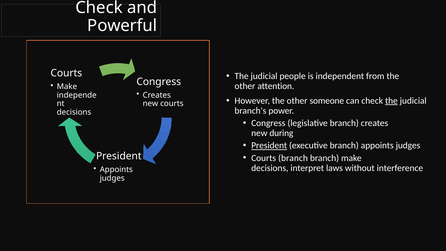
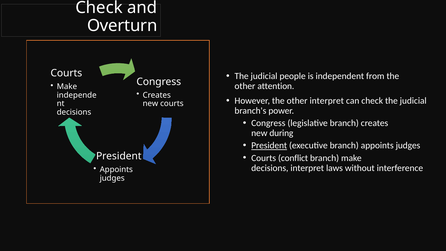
Powerful: Powerful -> Overturn (122, 26)
other someone: someone -> interpret (327, 101)
the underline: present -> none (391, 101)
Courts branch: branch -> conflict (293, 158)
